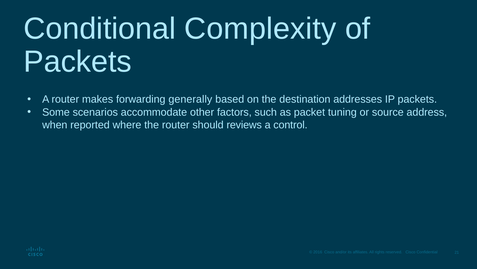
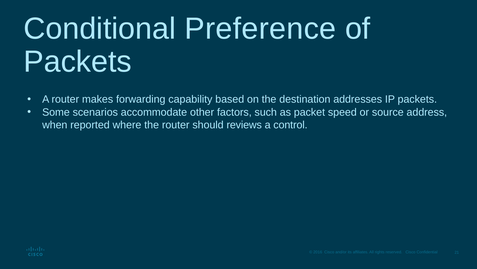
Complexity: Complexity -> Preference (260, 29)
generally: generally -> capability (190, 99)
tuning: tuning -> speed (342, 112)
